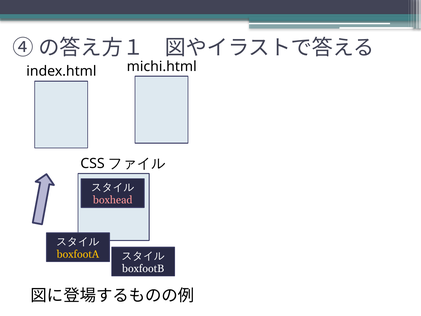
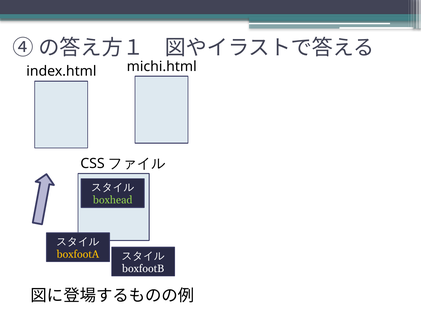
boxhead colour: pink -> light green (113, 200)
